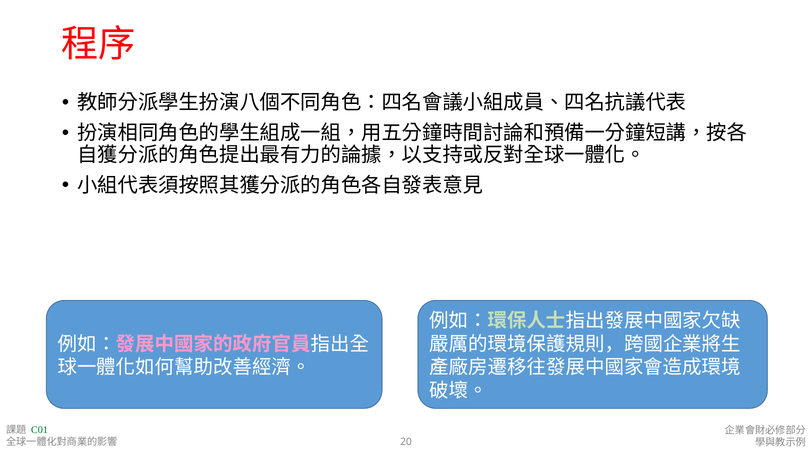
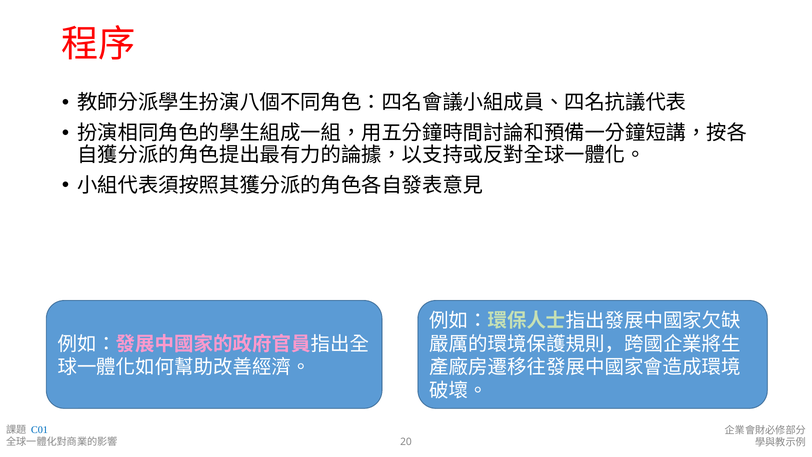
C01 colour: green -> blue (39, 430)
